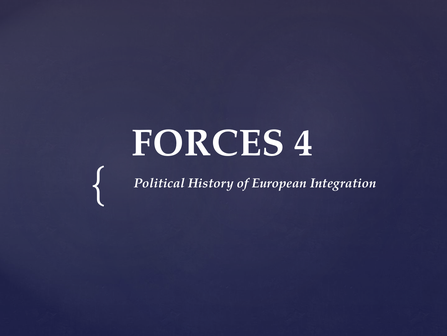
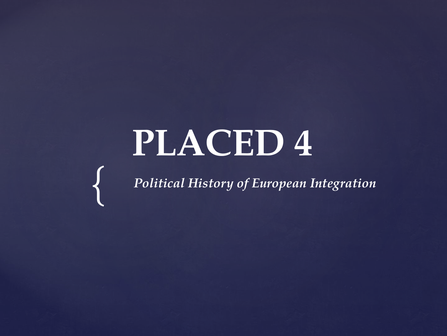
FORCES: FORCES -> PLACED (209, 143)
